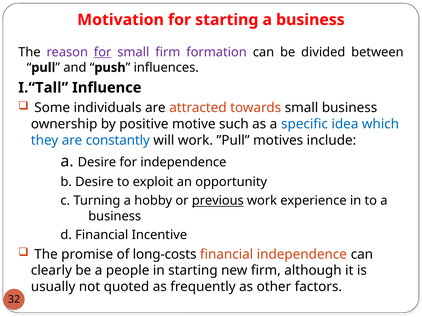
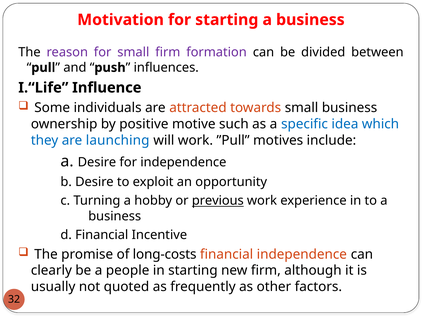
for underline: present -> none (103, 52)
I.“Tall: I.“Tall -> I.“Life (43, 88)
constantly: constantly -> launching (118, 140)
